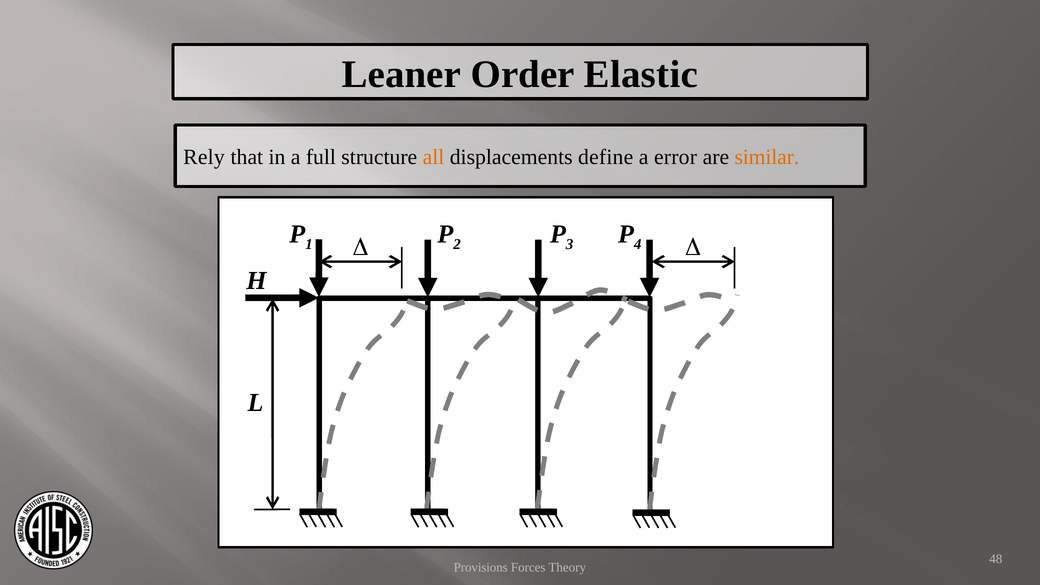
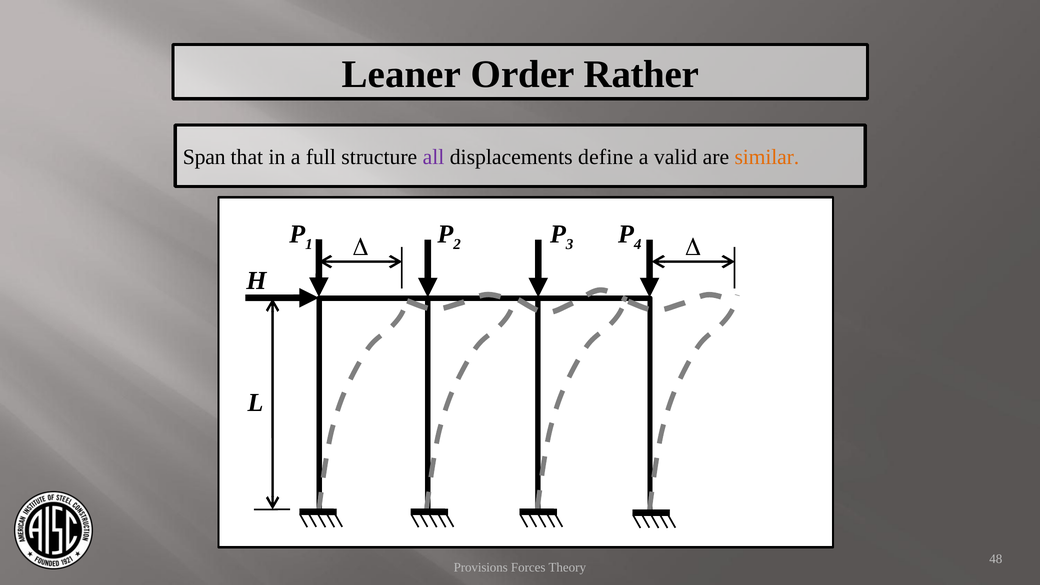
Elastic: Elastic -> Rather (641, 74)
Rely: Rely -> Span (204, 157)
all colour: orange -> purple (434, 157)
error: error -> valid (676, 157)
